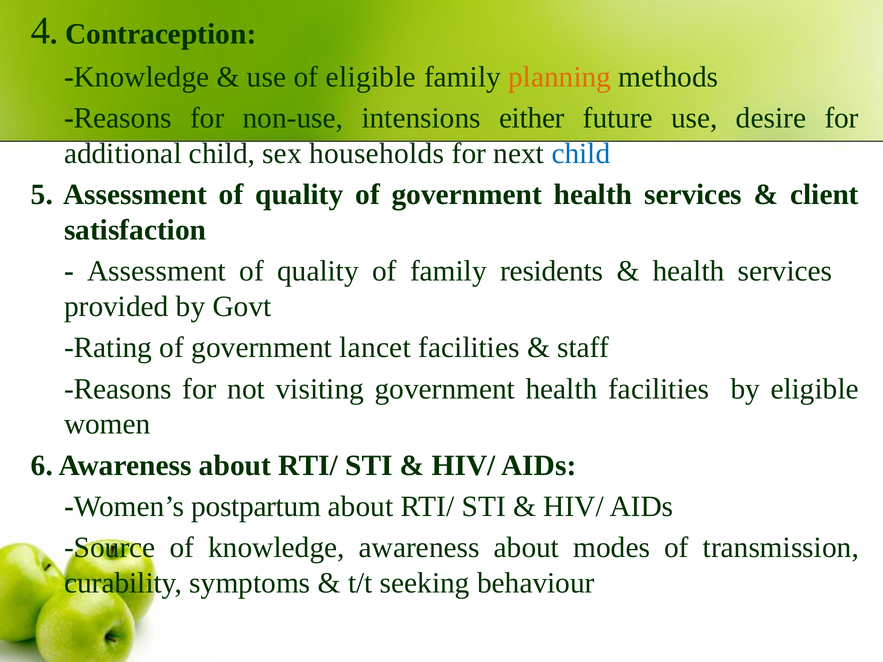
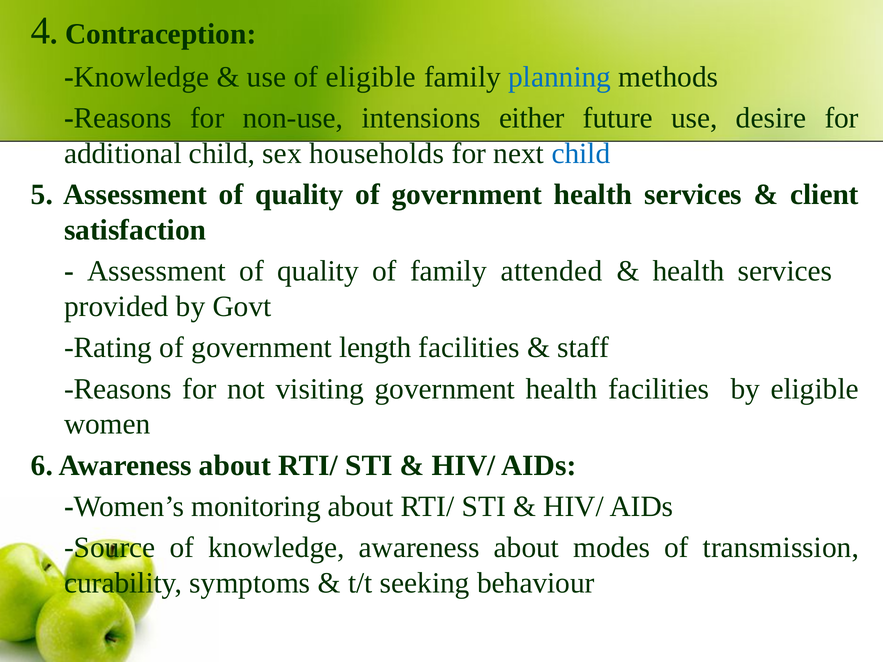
planning colour: orange -> blue (560, 77)
residents: residents -> attended (552, 271)
lancet: lancet -> length (375, 348)
postpartum: postpartum -> monitoring (256, 507)
